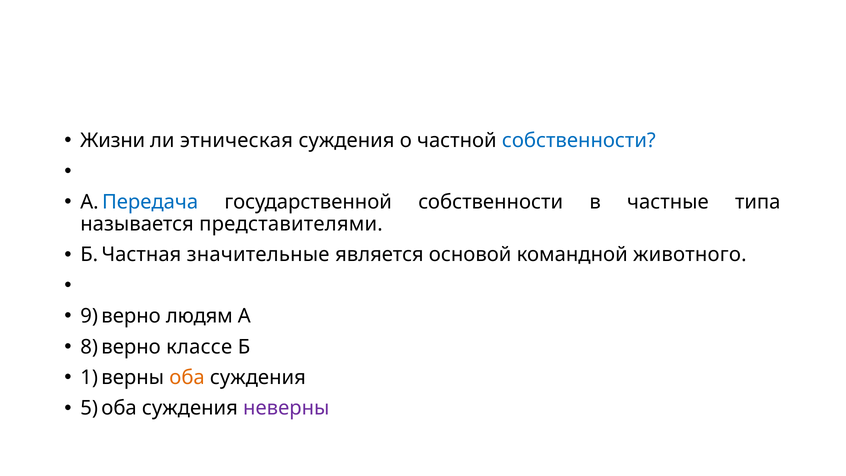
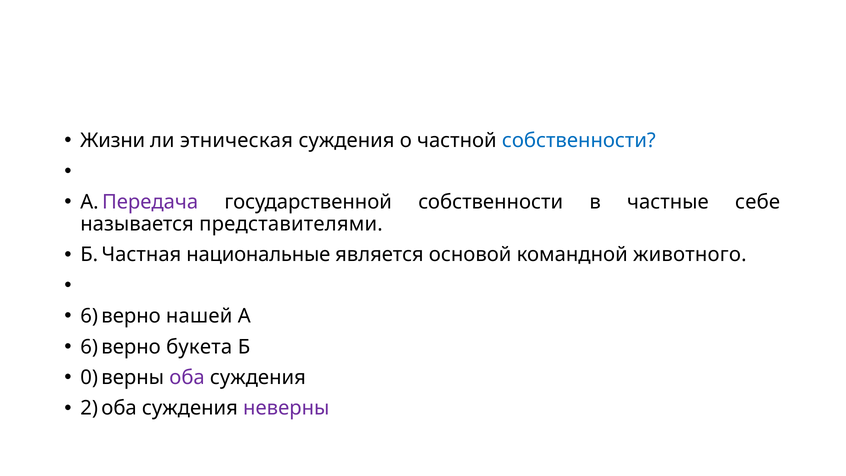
Передача colour: blue -> purple (150, 202)
типа: типа -> себе (758, 202)
значительные: значительные -> национальные (258, 255)
9: 9 -> 6 (89, 316)
людям: людям -> нашей (199, 316)
8: 8 -> 6 (89, 347)
классе: классе -> букета (199, 347)
1: 1 -> 0 (89, 377)
оба colour: orange -> purple (187, 377)
5: 5 -> 2 (89, 408)
